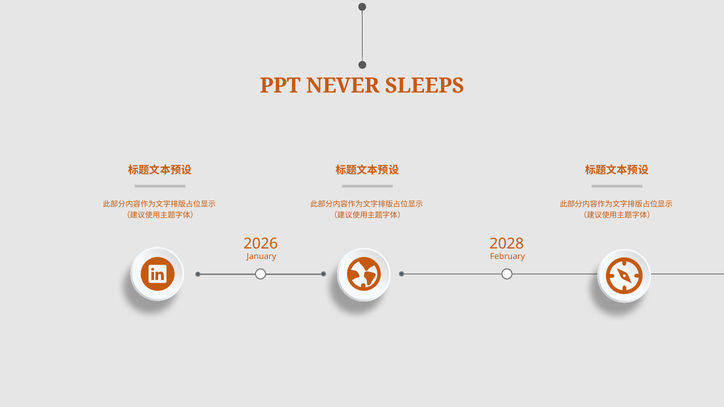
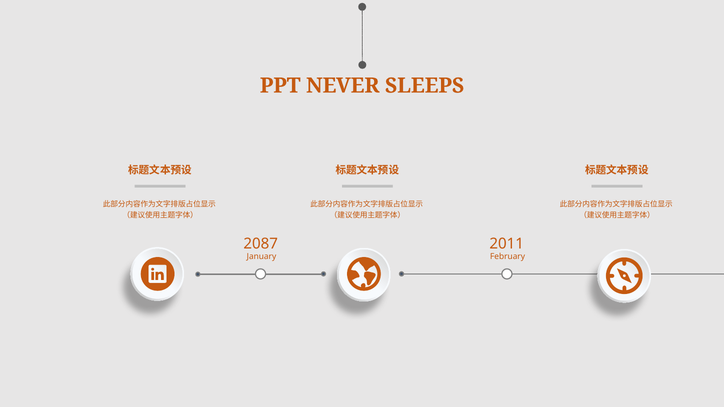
2026: 2026 -> 2087 (261, 244)
2028: 2028 -> 2011 (507, 244)
